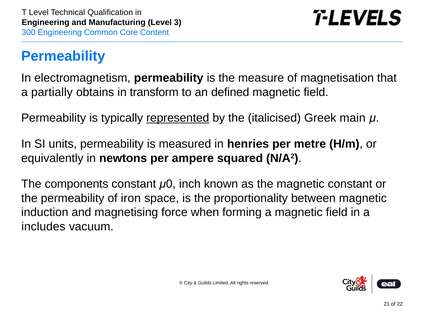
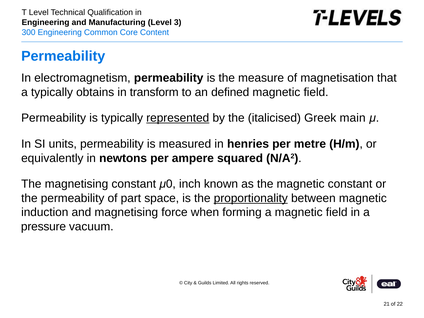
a partially: partially -> typically (52, 92)
The components: components -> magnetising (77, 184)
iron: iron -> part (131, 198)
proportionality underline: none -> present (251, 198)
includes: includes -> pressure (44, 226)
